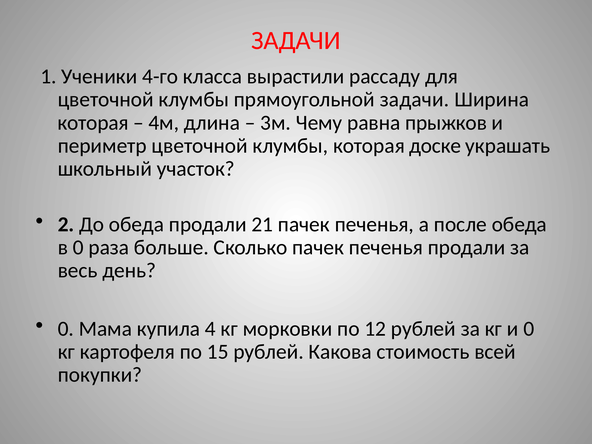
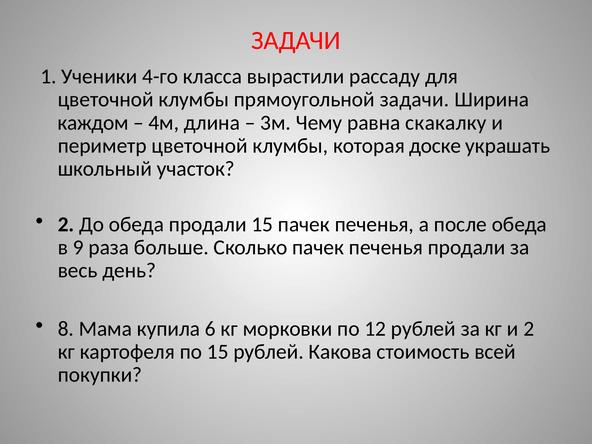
которая: которая -> каждом (93, 123)
прыжков: прыжков -> скакалку (446, 123)
продали 21: 21 -> 15 (262, 224)
в 0: 0 -> 9 (78, 247)
0: 0 -> 8 (66, 329)
4: 4 -> 6 (210, 329)
и 0: 0 -> 2 (529, 329)
